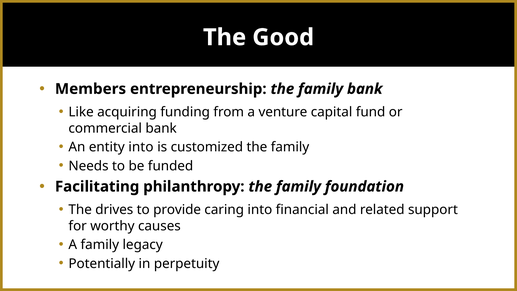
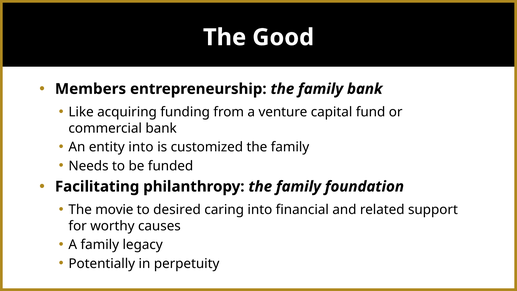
drives: drives -> movie (114, 210)
provide: provide -> desired (177, 210)
